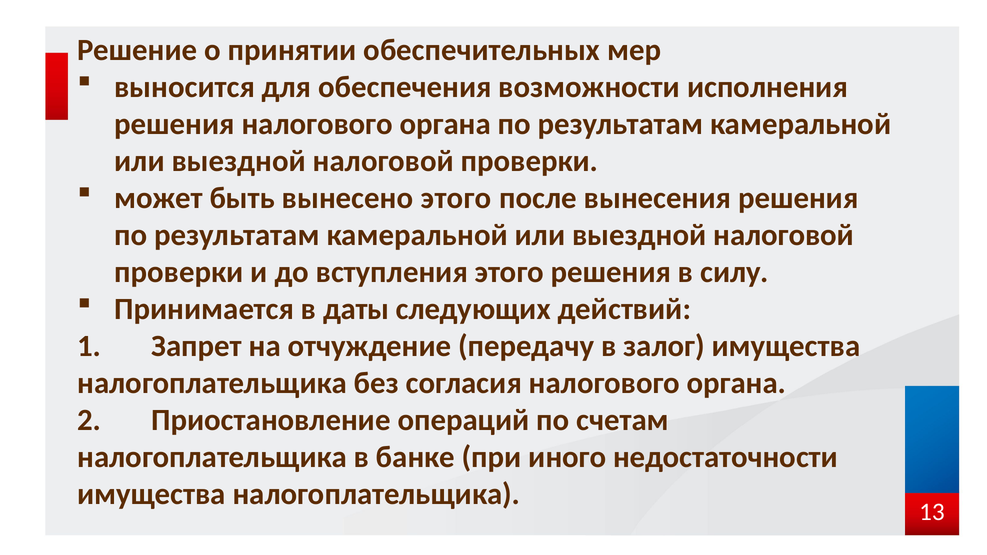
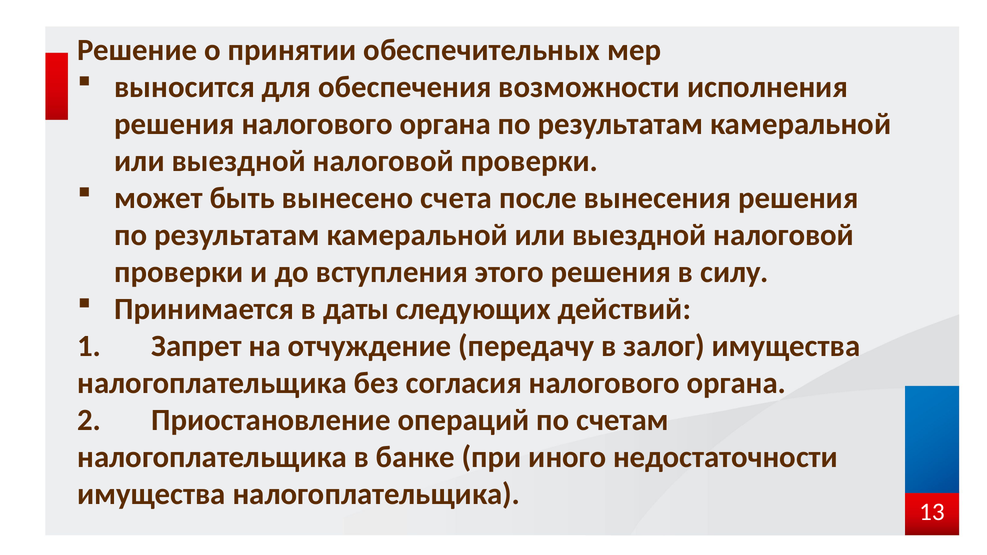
вынесено этого: этого -> счета (456, 198)
